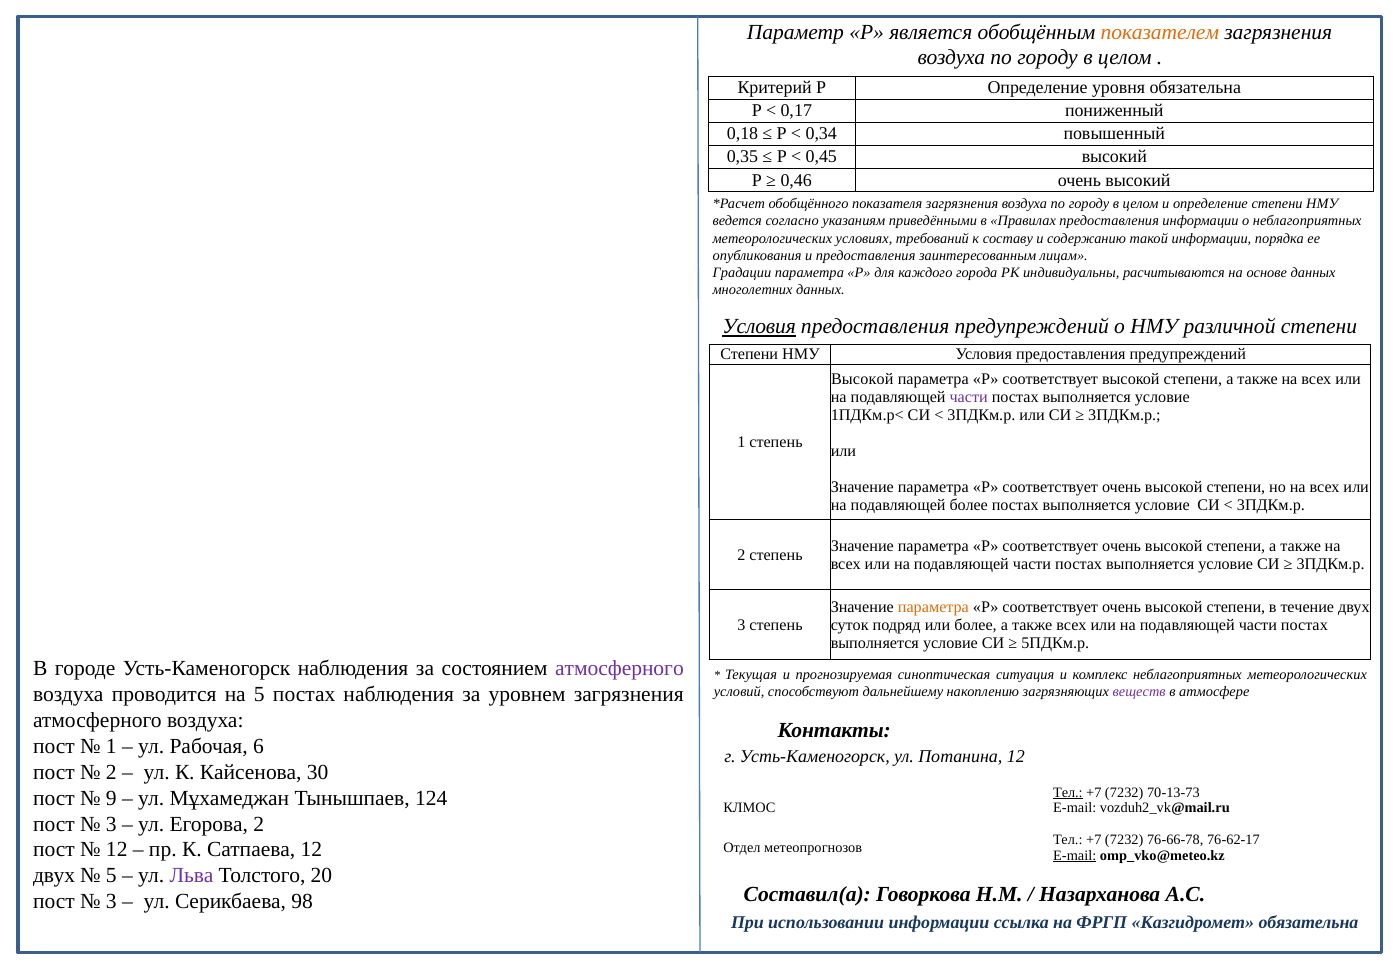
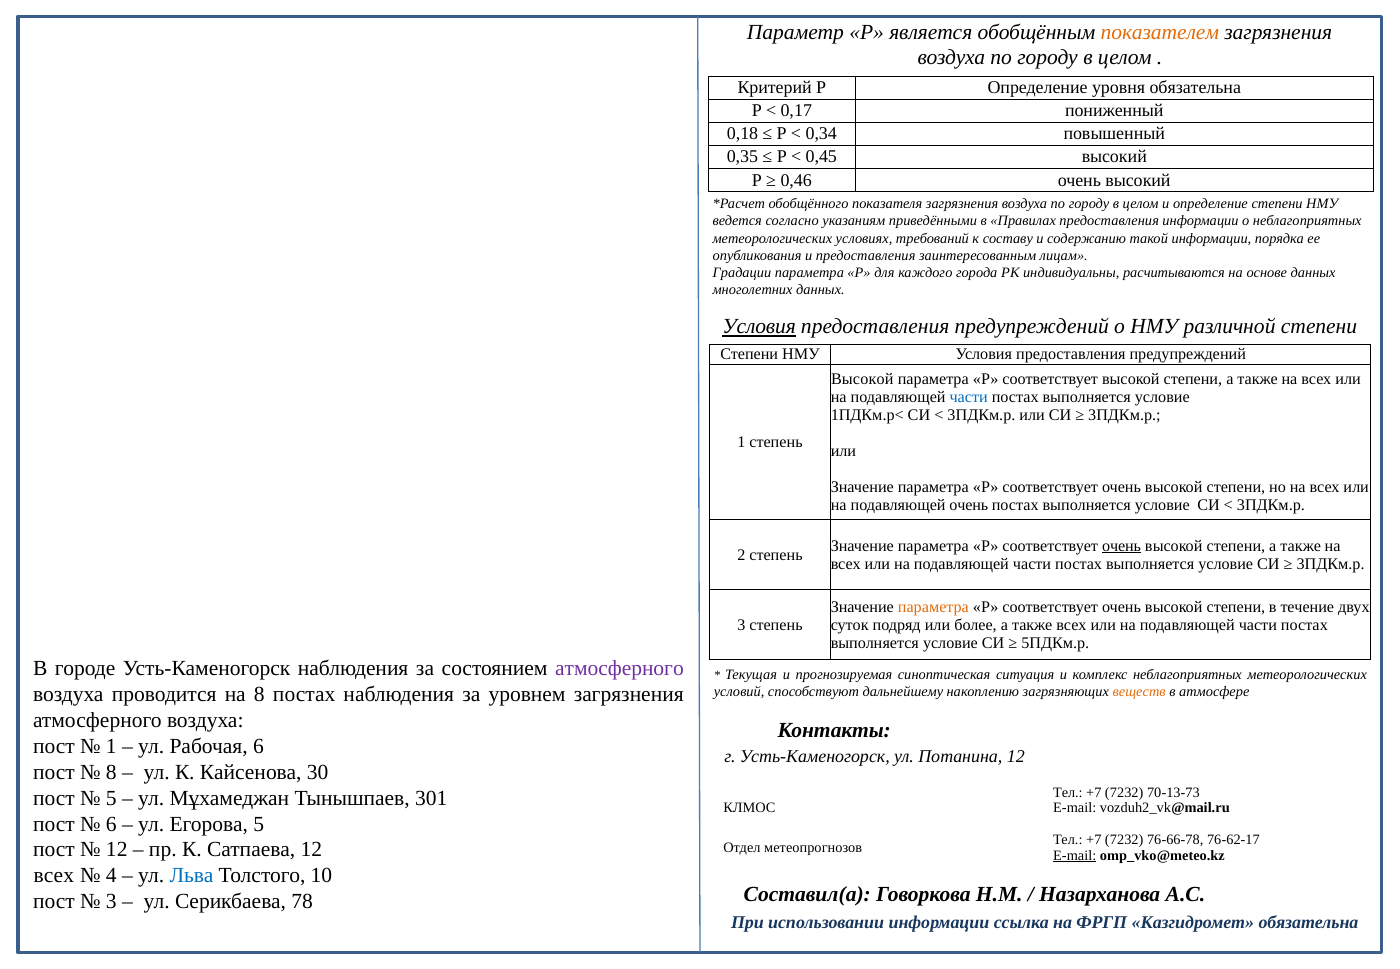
части colour: purple -> blue (969, 397)
подавляющей более: более -> очень (969, 505)
очень underline: none -> present (1122, 546)
на 5: 5 -> 8 (259, 695)
веществ colour: purple -> orange (1139, 692)
2: 2 -> 8 (111, 772)
Тел underline: present -> none (1068, 792)
9: 9 -> 5 (111, 798)
124: 124 -> 301 (431, 798)
3: 3 -> 6 (111, 824)
Егорова 2: 2 -> 5 (259, 824)
двух: двух -> всех (54, 876)
5: 5 -> 4 (111, 876)
Льва colour: purple -> blue (192, 876)
20: 20 -> 10 (321, 876)
98: 98 -> 78 (302, 902)
